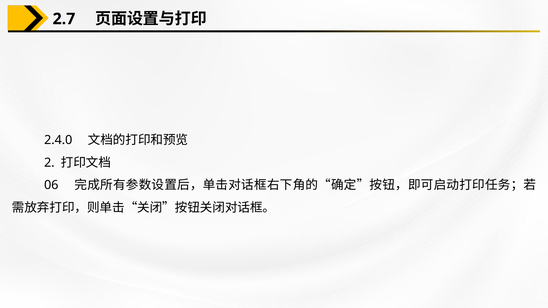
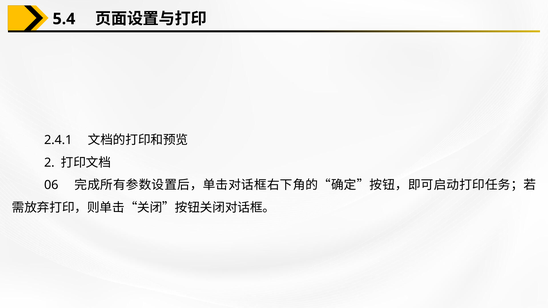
2.7: 2.7 -> 5.4 (64, 19)
2.4.0: 2.4.0 -> 2.4.1 (58, 140)
